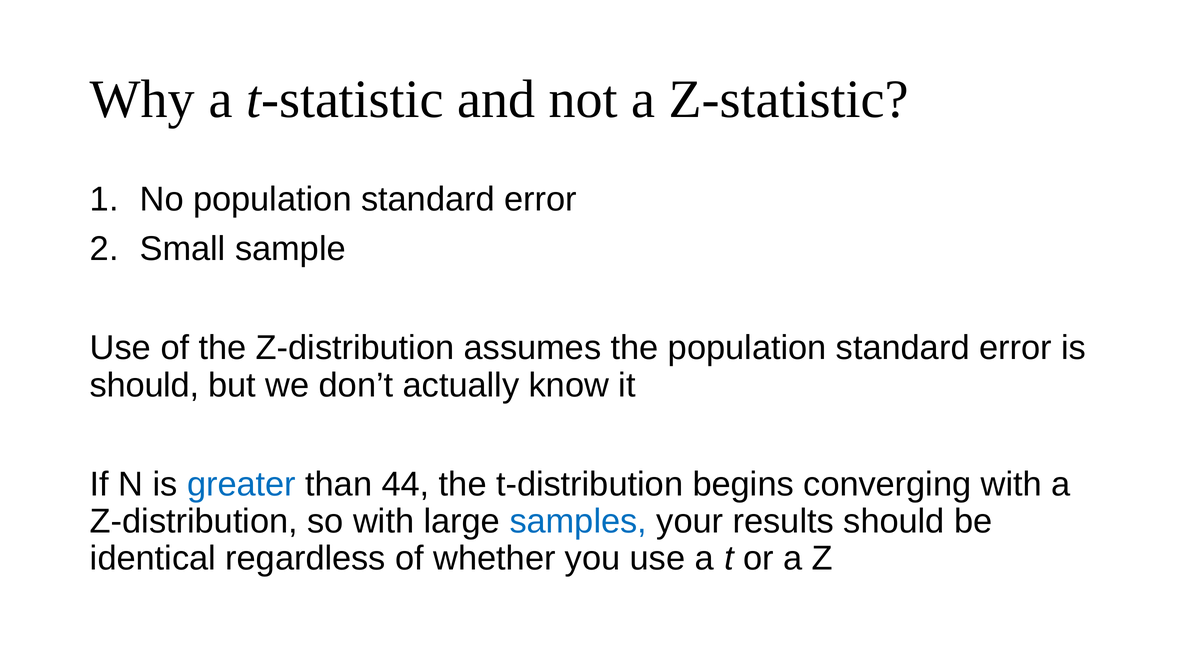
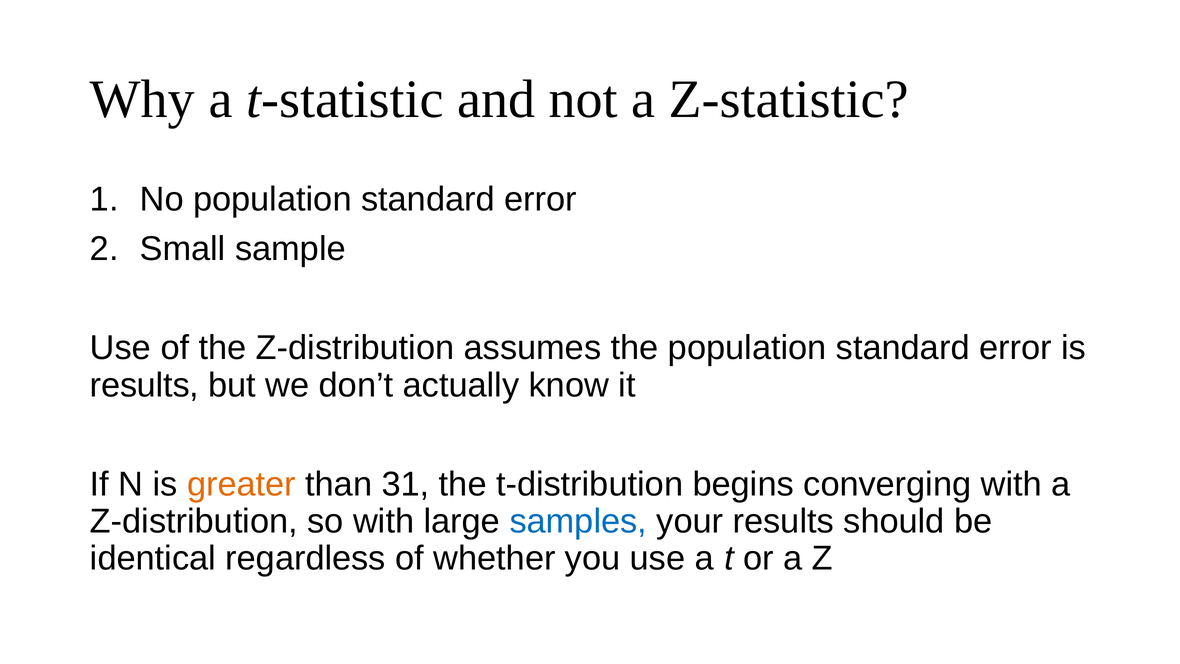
should: should -> results (144, 385)
greater colour: blue -> orange (241, 484)
44: 44 -> 31 (406, 484)
